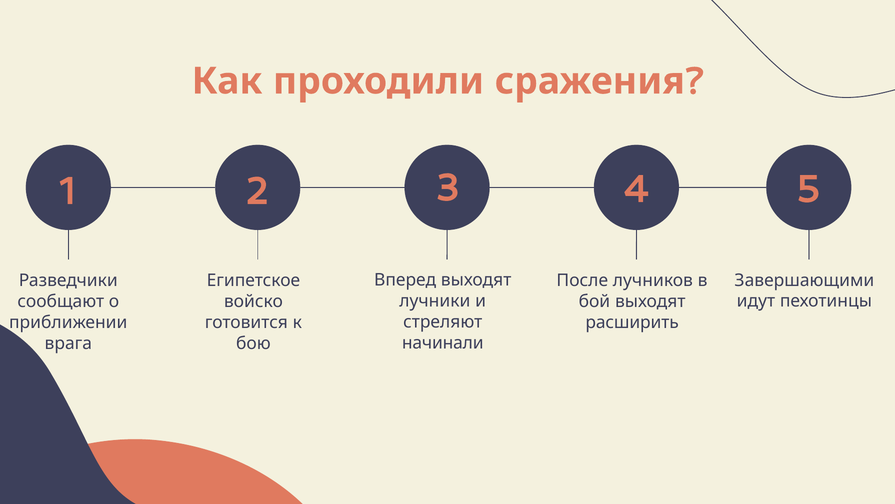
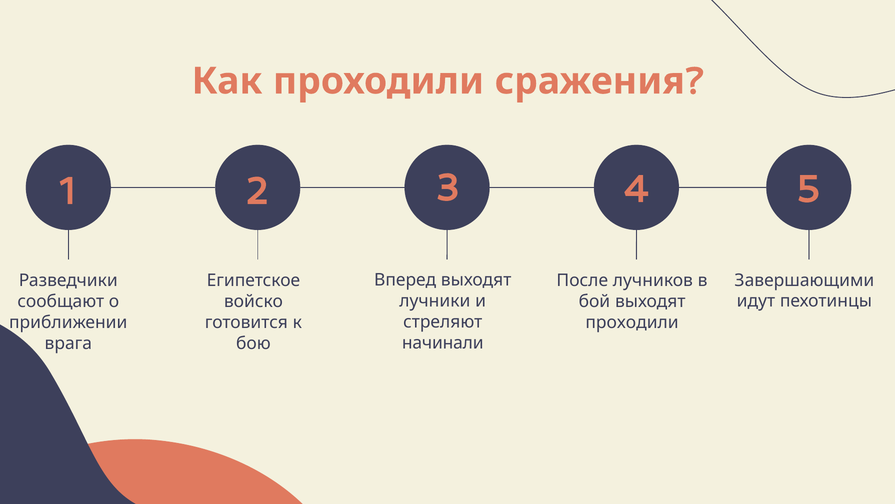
расширить: расширить -> проходили (632, 322)
